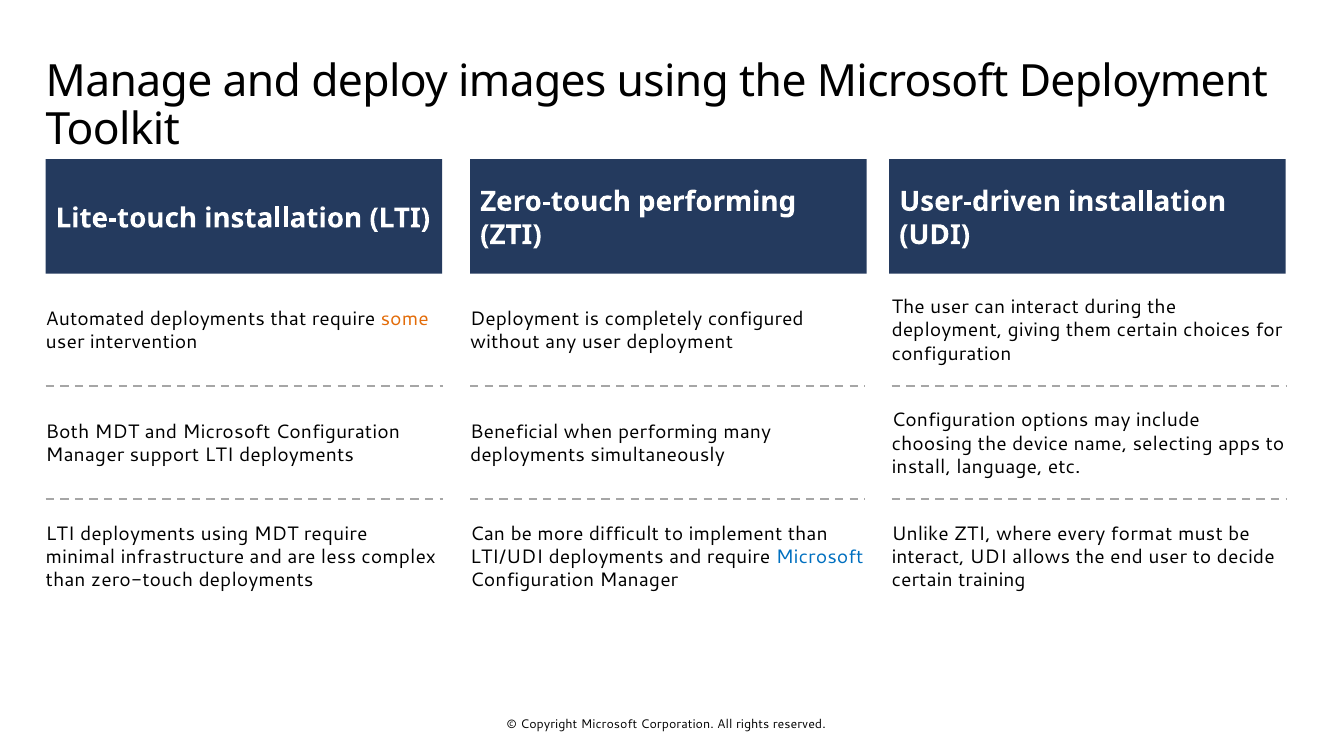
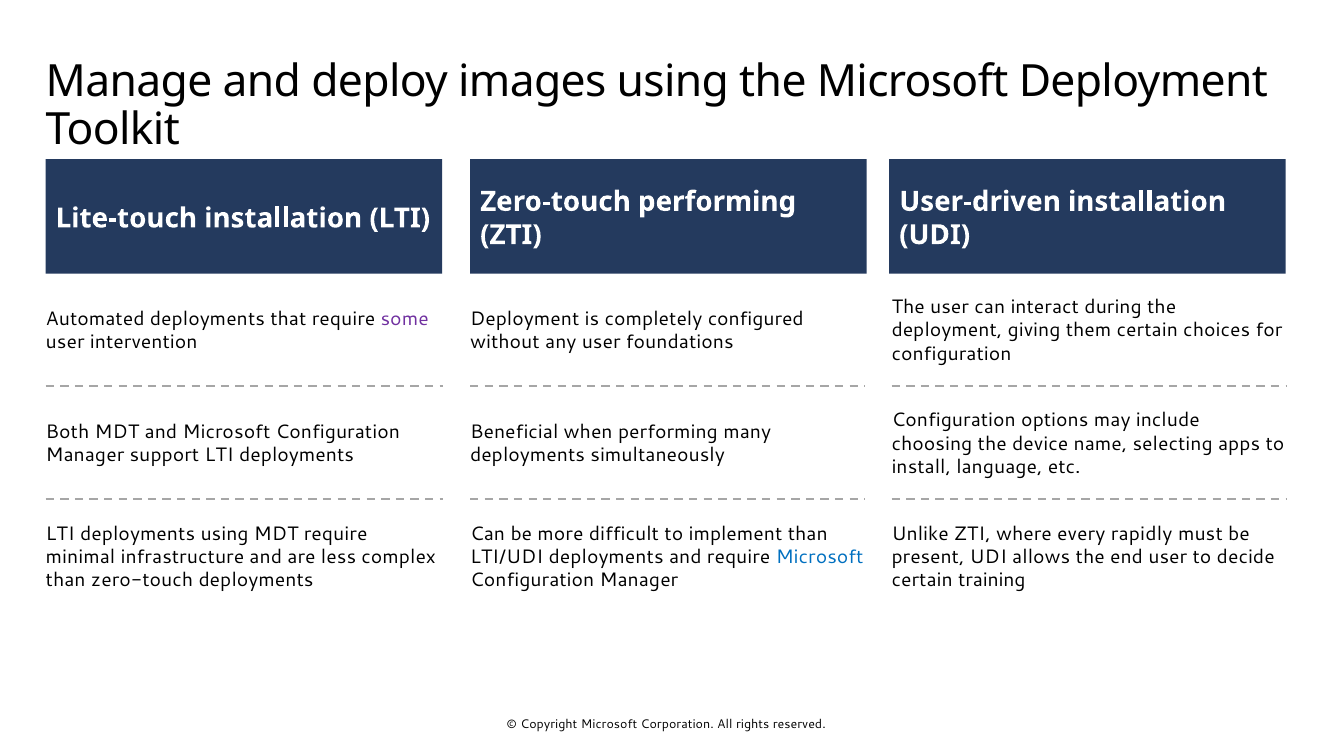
some colour: orange -> purple (405, 319)
user deployment: deployment -> foundations (680, 342)
format: format -> rapidly (1142, 534)
interact: interact -> present (928, 557)
